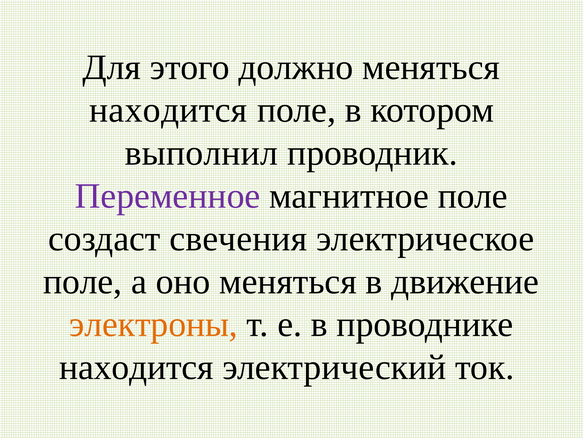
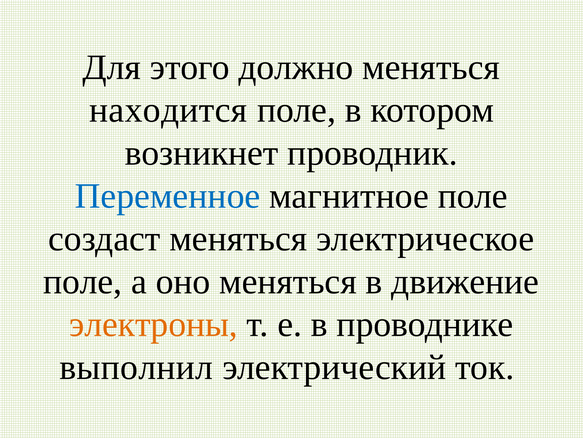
выполнил: выполнил -> возникнет (202, 153)
Переменное colour: purple -> blue (168, 196)
создаст свечения: свечения -> меняться (238, 238)
находится: находится -> выполнил (136, 367)
